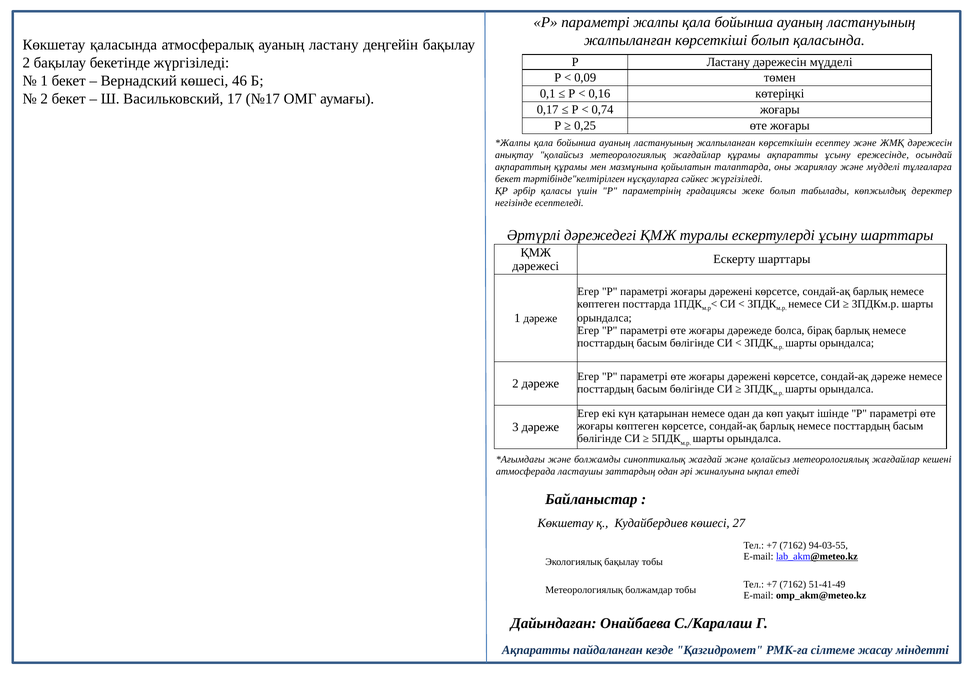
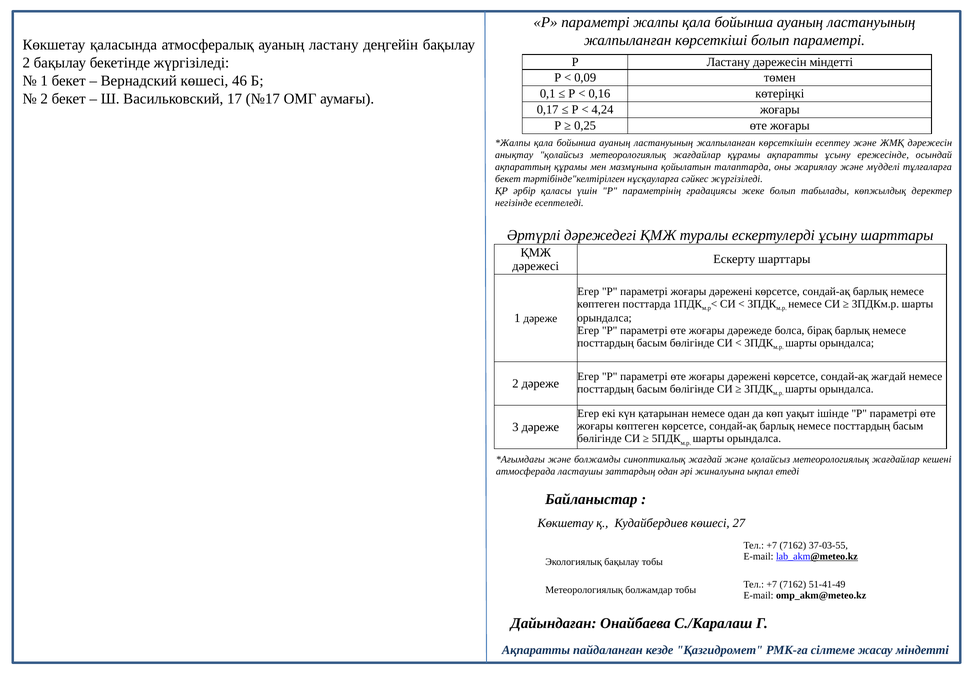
болып қаласында: қаласында -> параметрі (829, 40)
дәрежесін мүдделі: мүдделі -> міндетті (831, 62)
0,74: 0,74 -> 4,24 (602, 109)
сондай-ақ дәреже: дәреже -> жағдай (889, 376)
94-03-55: 94-03-55 -> 37-03-55 (828, 545)
